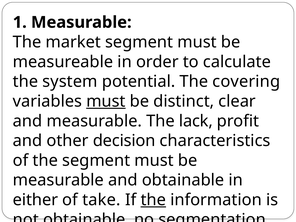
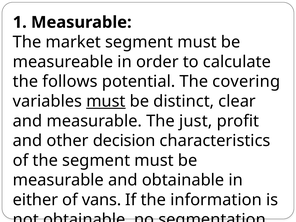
system: system -> follows (70, 82)
lack: lack -> just (196, 121)
take: take -> vans (102, 200)
the underline: present -> none (153, 200)
